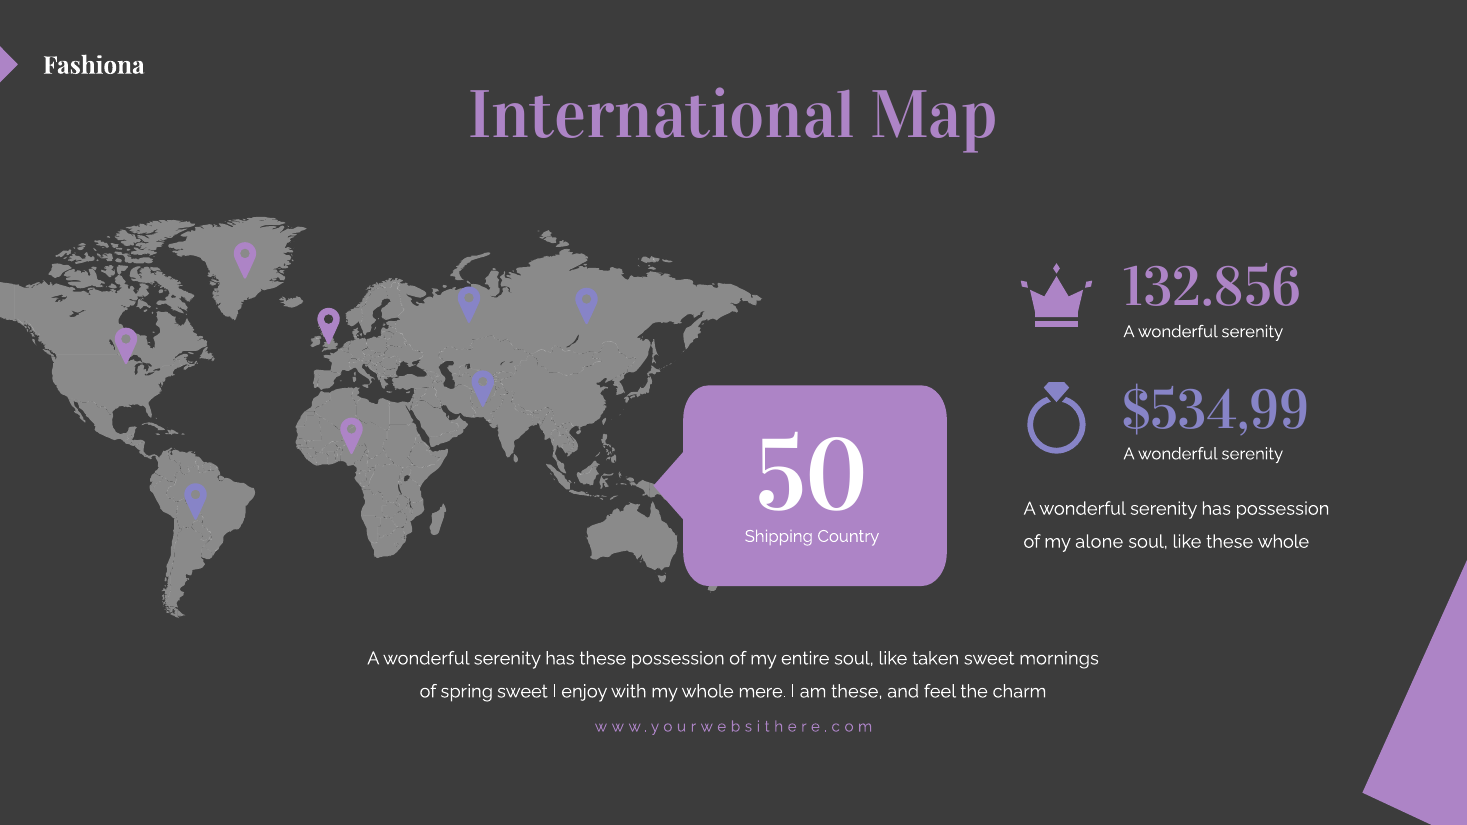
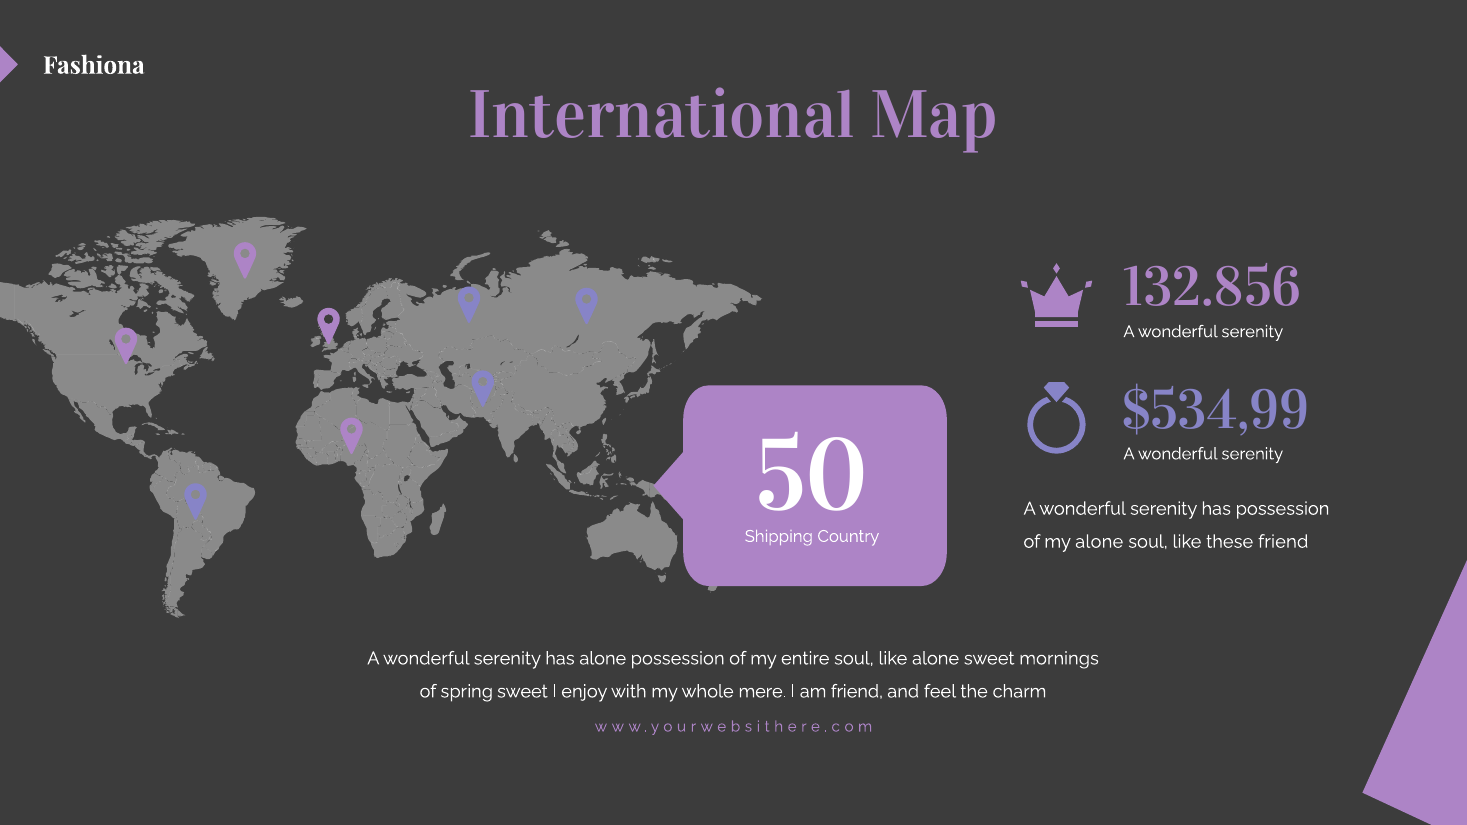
these whole: whole -> friend (1283, 542)
has these: these -> alone (603, 659)
like taken: taken -> alone (936, 659)
am these: these -> friend (857, 692)
